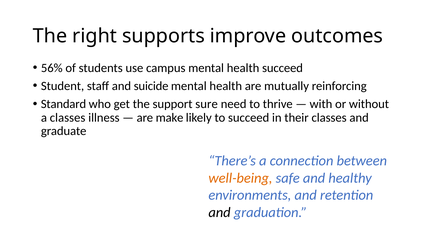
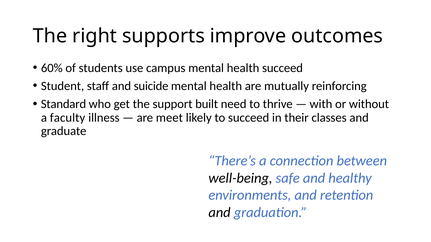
56%: 56% -> 60% (52, 68)
sure: sure -> built (207, 104)
a classes: classes -> faculty (68, 118)
make: make -> meet (169, 118)
well-being colour: orange -> black (240, 178)
